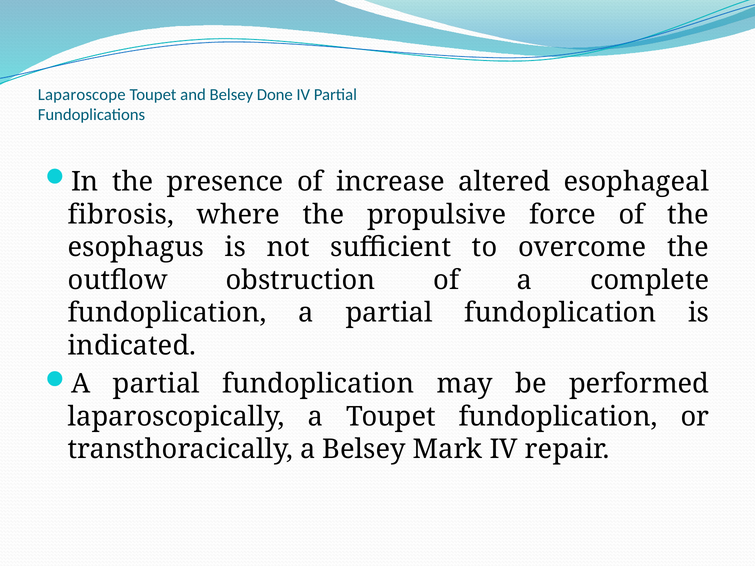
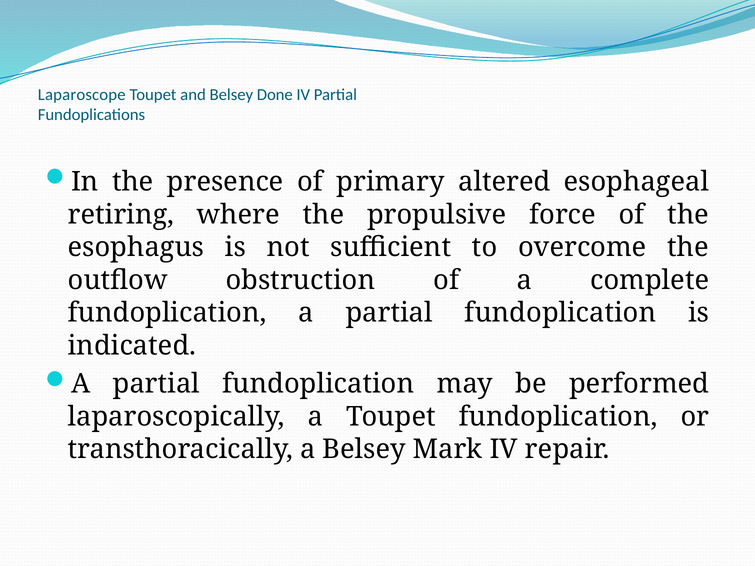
increase: increase -> primary (390, 182)
fibrosis: fibrosis -> retiring (121, 215)
